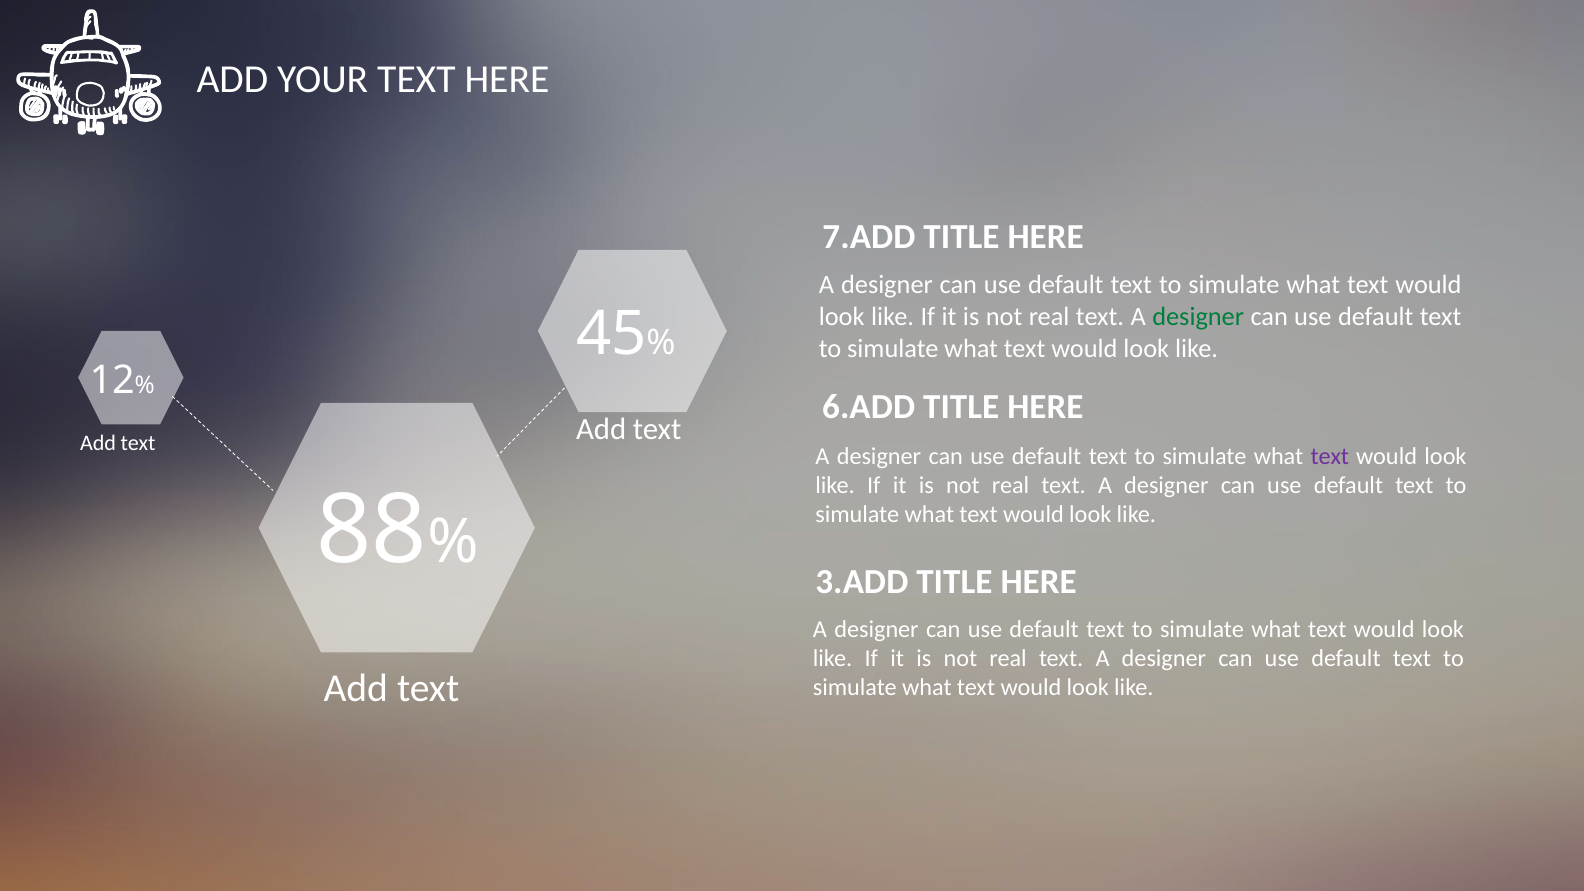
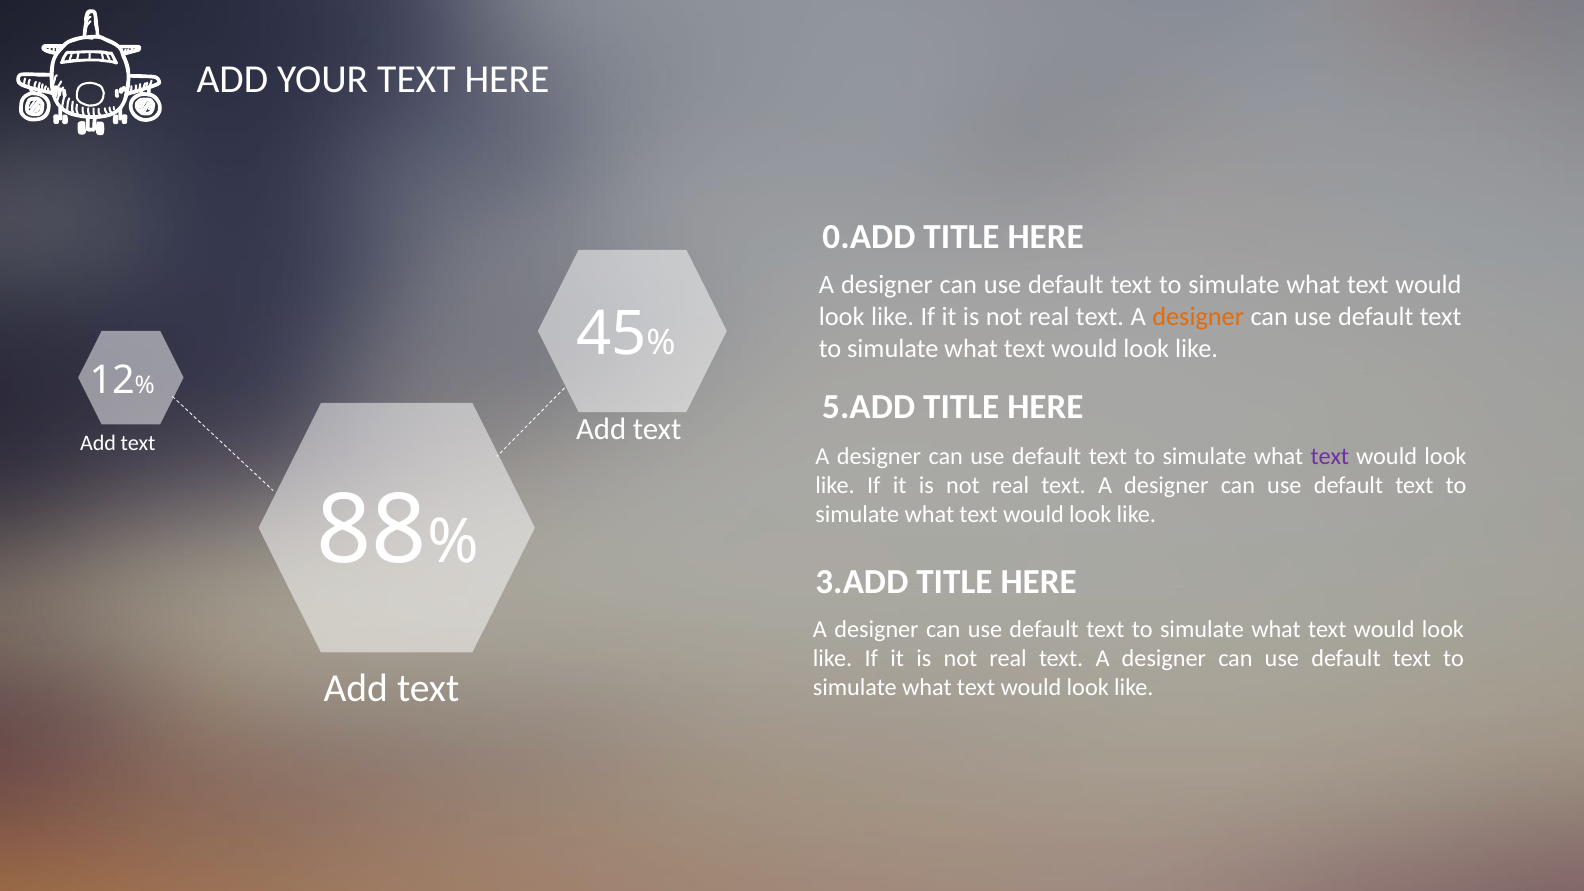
7.ADD: 7.ADD -> 0.ADD (869, 237)
designer colour: green -> orange (1198, 317)
6.ADD: 6.ADD -> 5.ADD (869, 407)
